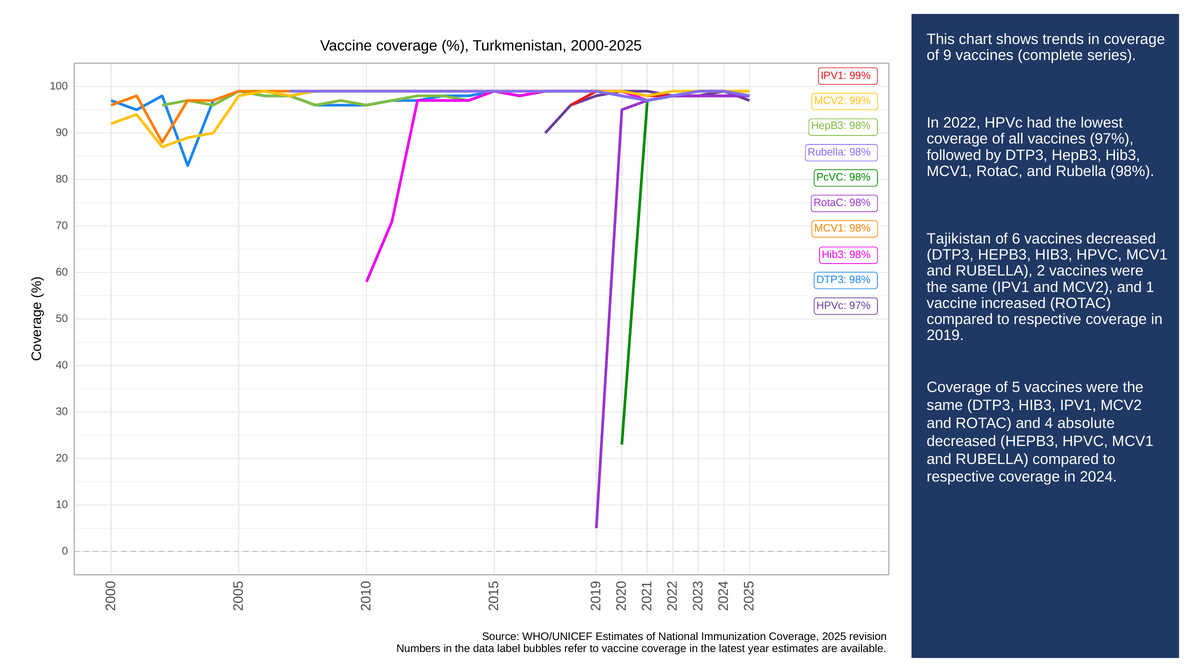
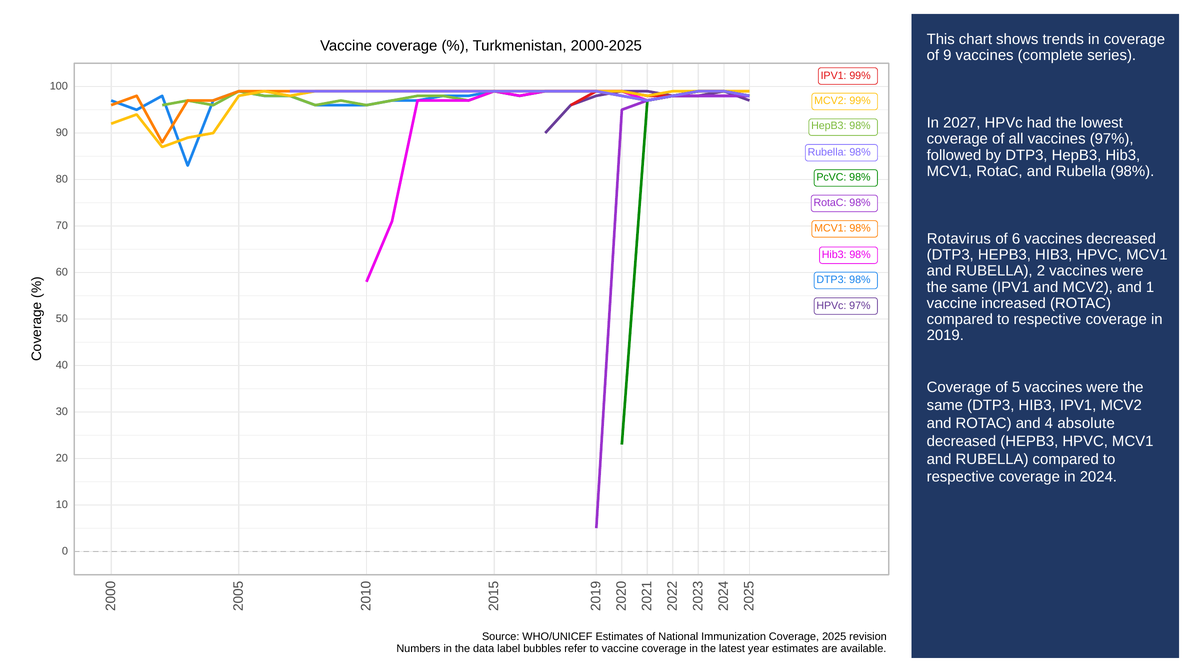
2022: 2022 -> 2027 (962, 123)
Tajikistan: Tajikistan -> Rotavirus (959, 239)
